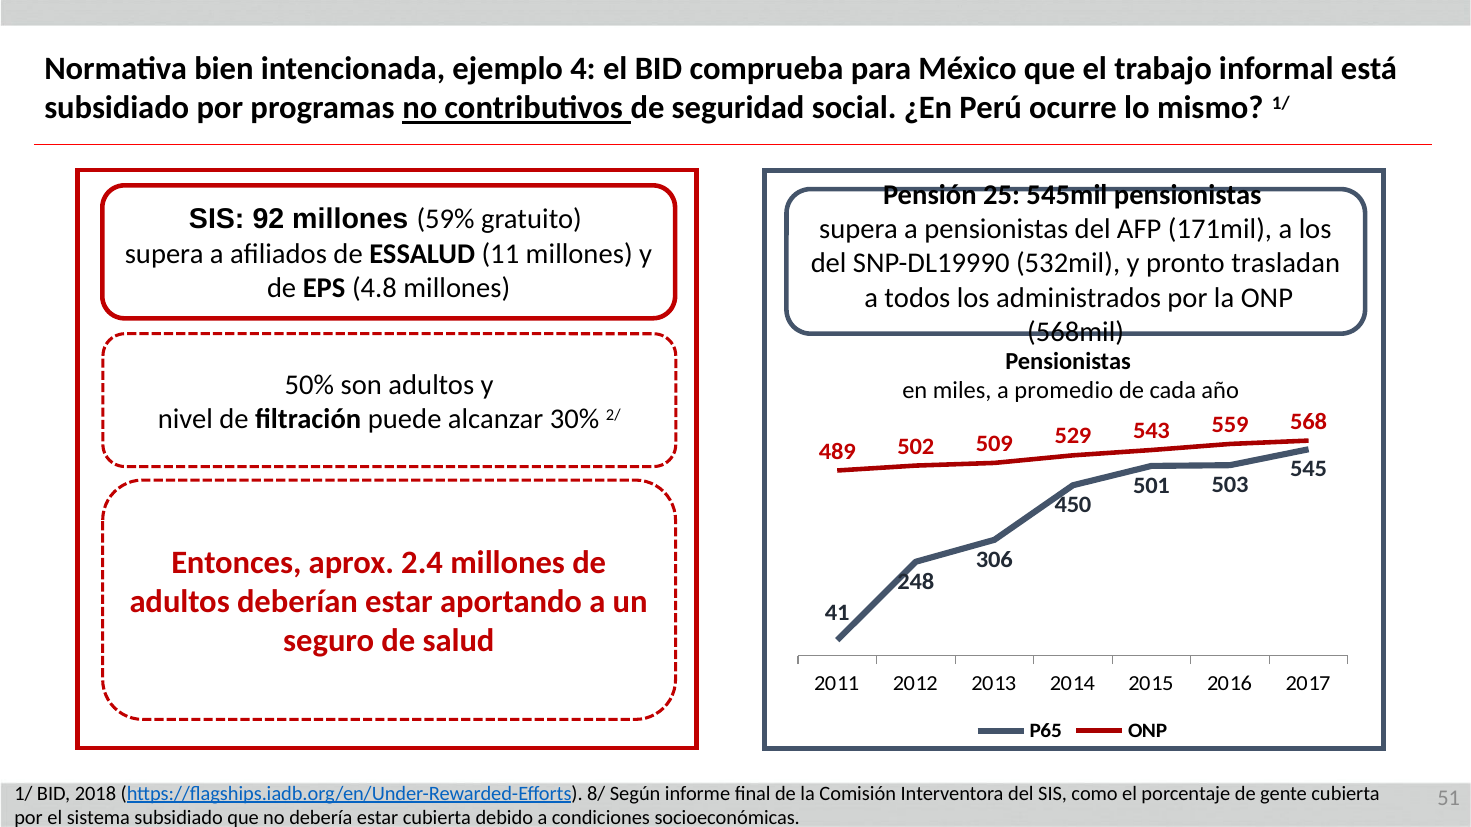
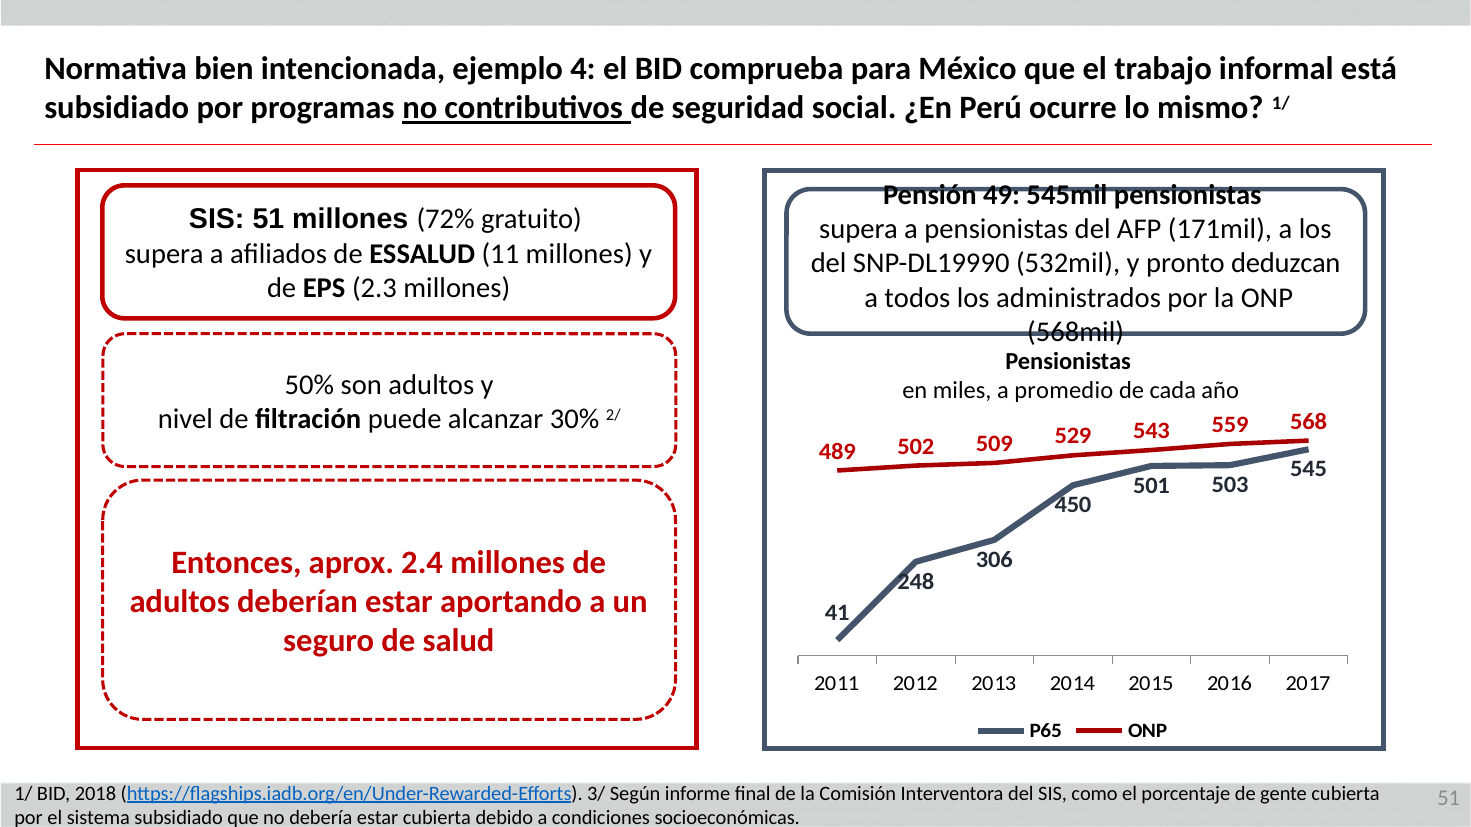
25: 25 -> 49 (1002, 195)
SIS 92: 92 -> 51 (268, 220)
59%: 59% -> 72% (446, 220)
trasladan: trasladan -> deduzcan (1286, 264)
4.8: 4.8 -> 2.3 (374, 288)
8/: 8/ -> 3/ (596, 794)
